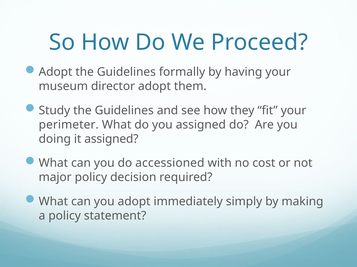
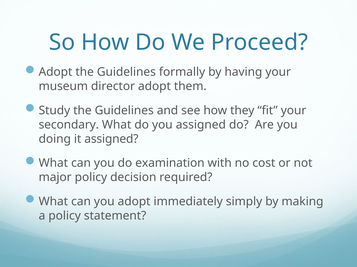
perimeter: perimeter -> secondary (69, 125)
accessioned: accessioned -> examination (170, 163)
